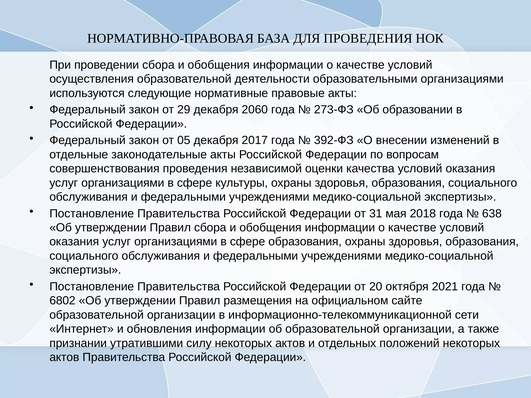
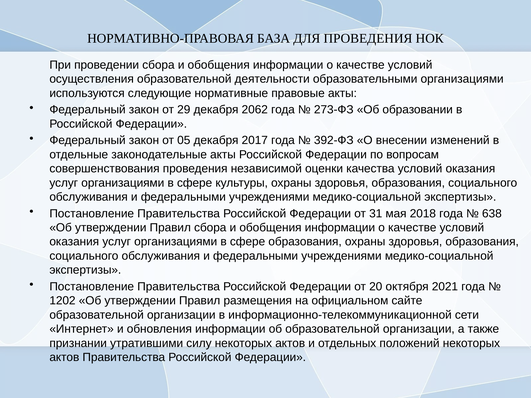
2060: 2060 -> 2062 (255, 110)
6802: 6802 -> 1202 (62, 301)
